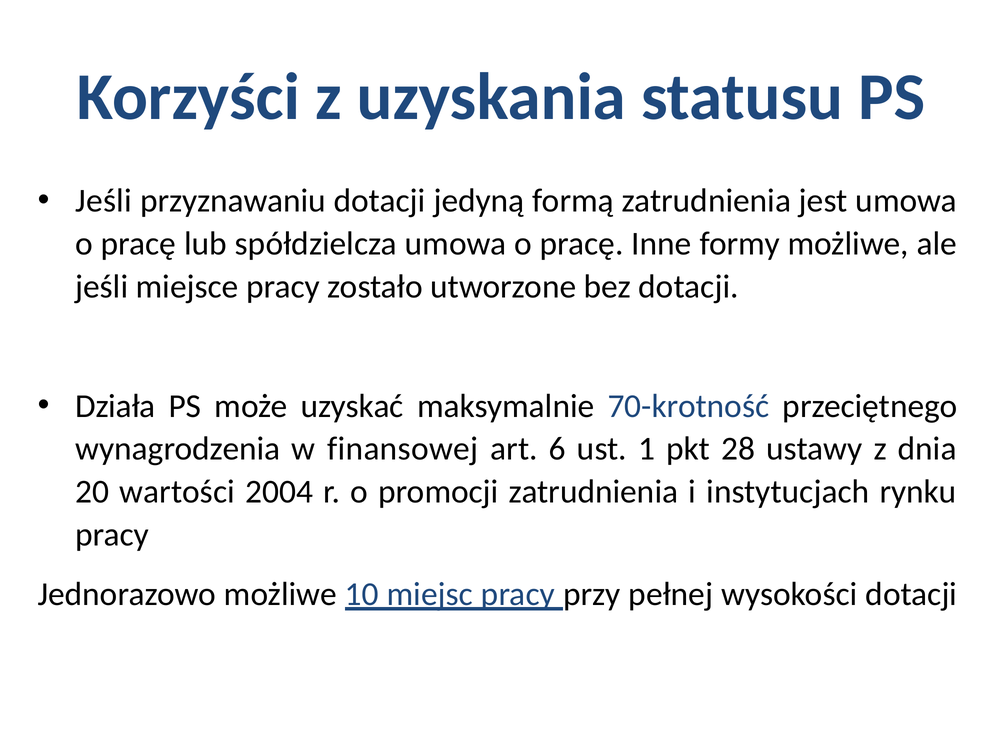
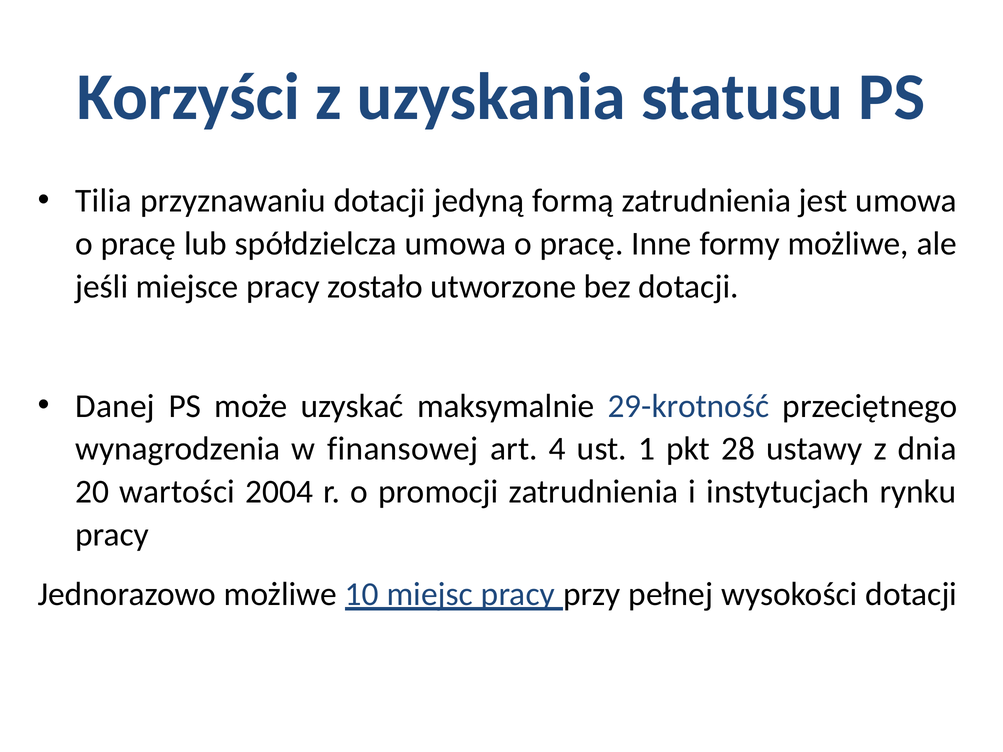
Jeśli: Jeśli -> Tilia (104, 201)
Działa: Działa -> Danej (115, 406)
70-krotność: 70-krotność -> 29-krotność (688, 406)
6: 6 -> 4 (557, 449)
